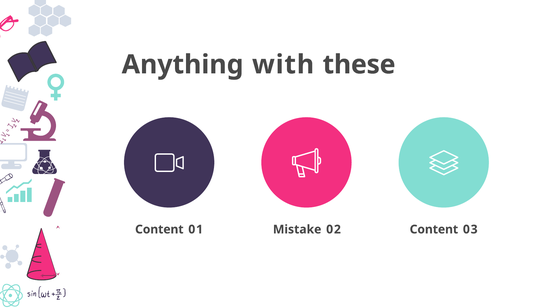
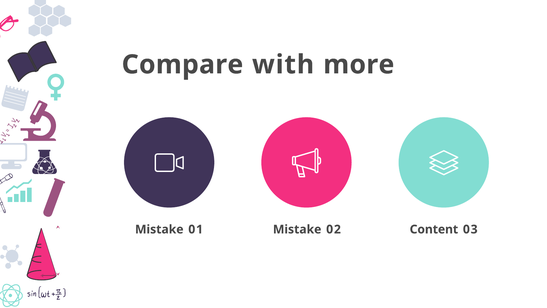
Anything: Anything -> Compare (182, 65)
these: these -> more (359, 65)
Content: Content -> Mistake (159, 229)
